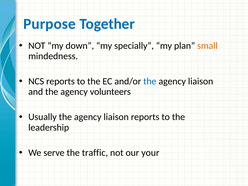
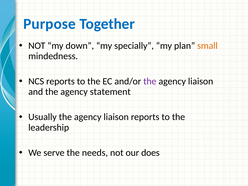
the colour: blue -> purple (150, 81)
volunteers: volunteers -> statement (110, 92)
traffic: traffic -> needs (95, 153)
your: your -> does (150, 153)
